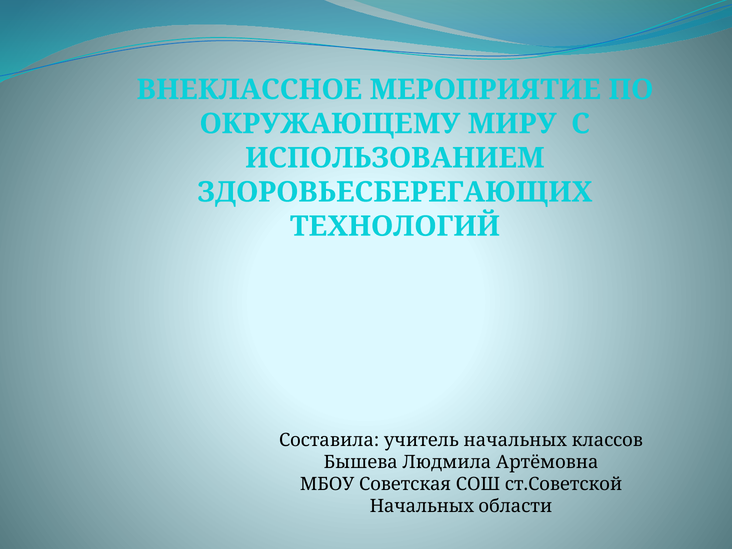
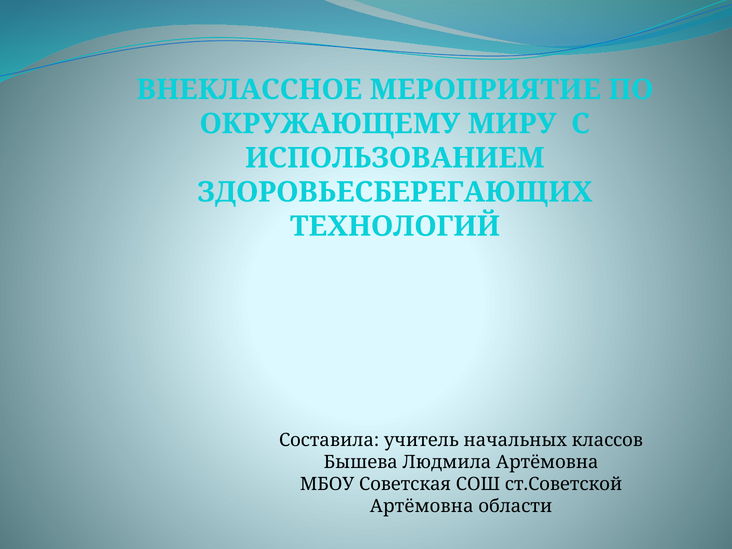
Начальных: Начальных -> Артёмовна (422, 506)
